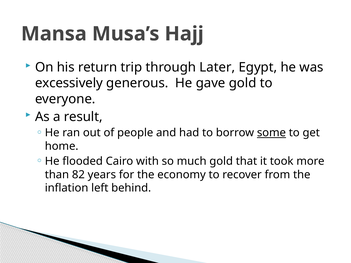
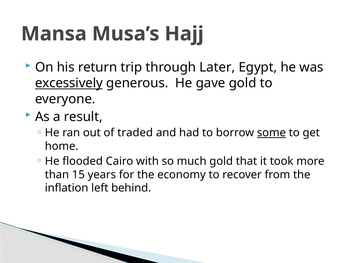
excessively underline: none -> present (69, 83)
people: people -> traded (135, 133)
82: 82 -> 15 (78, 175)
